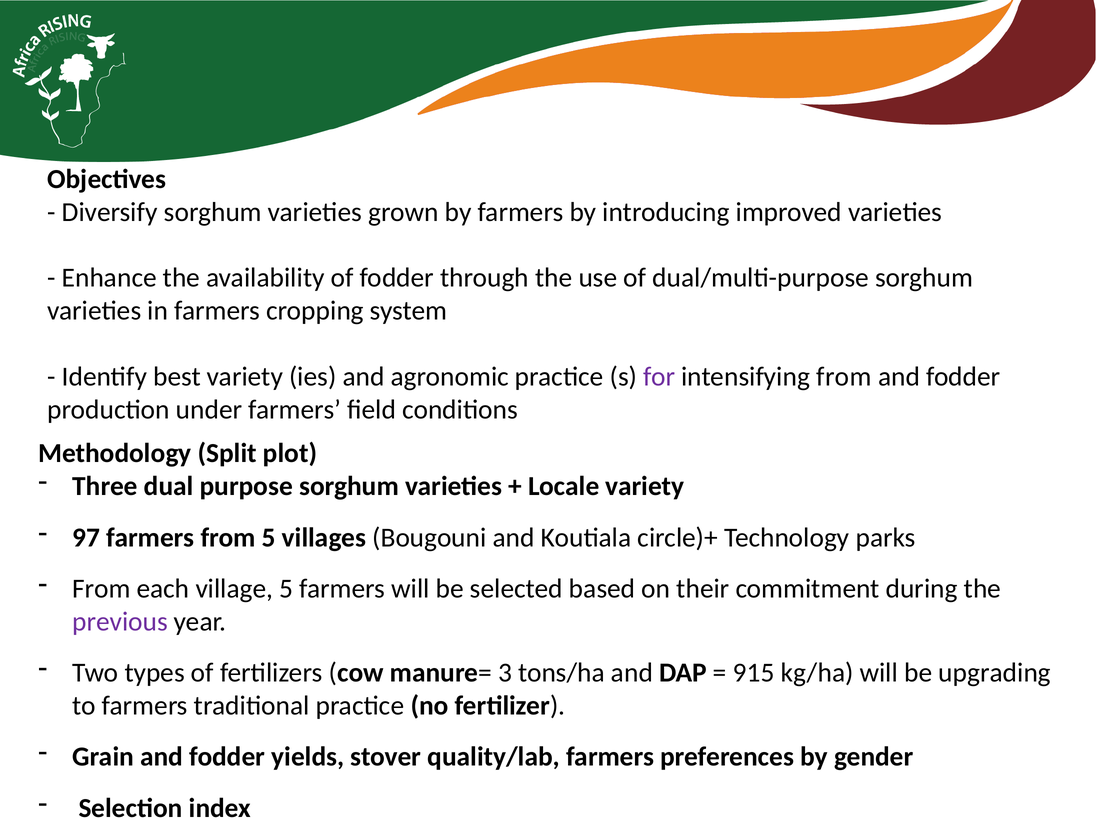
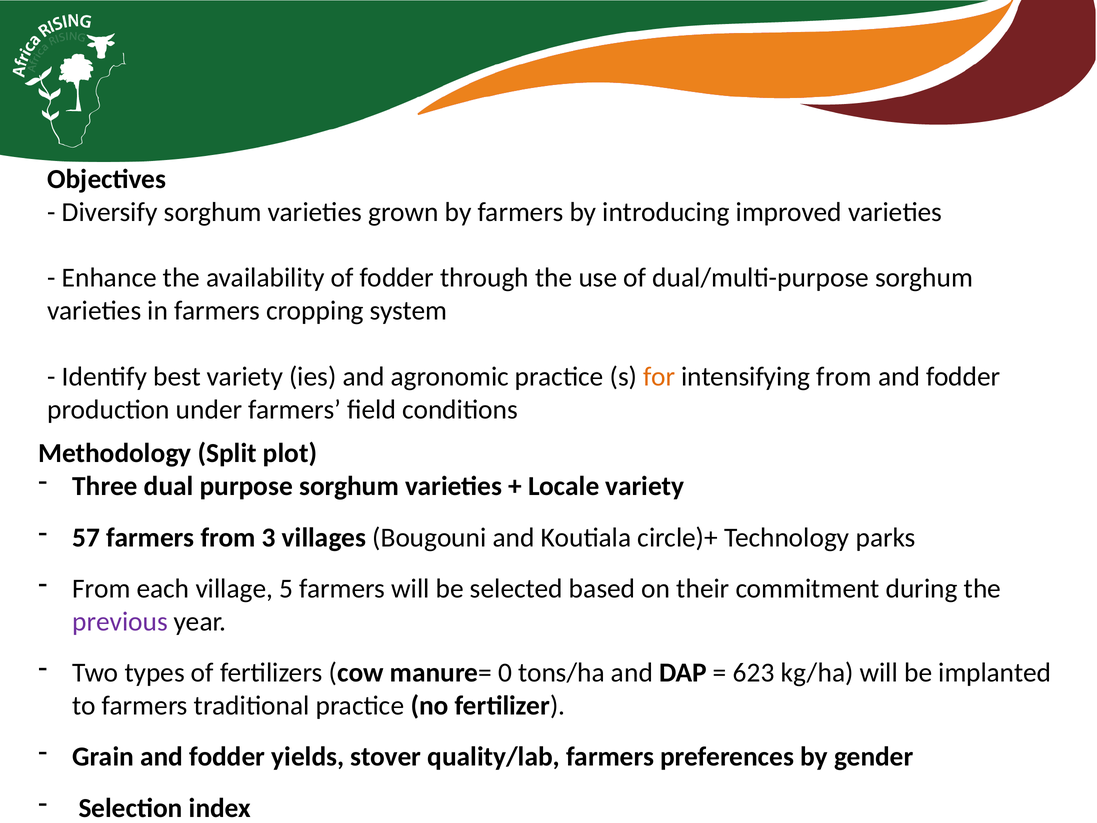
for colour: purple -> orange (659, 377)
97: 97 -> 57 (86, 537)
from 5: 5 -> 3 (269, 537)
3: 3 -> 0 (505, 673)
915: 915 -> 623 (754, 673)
upgrading: upgrading -> implanted (995, 673)
